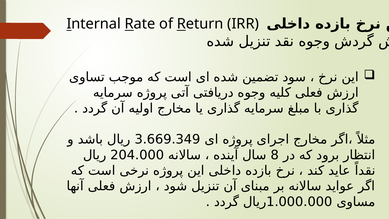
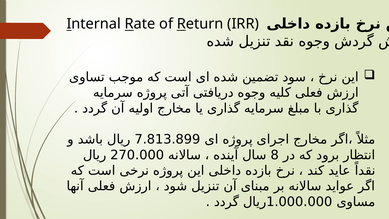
3.669.349: 3.669.349 -> 7.813.899 (167, 139)
204.000: 204.000 -> 270.000 (137, 155)
